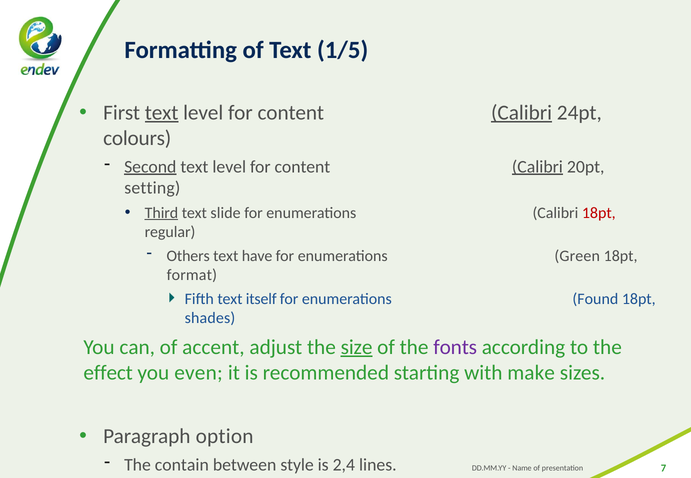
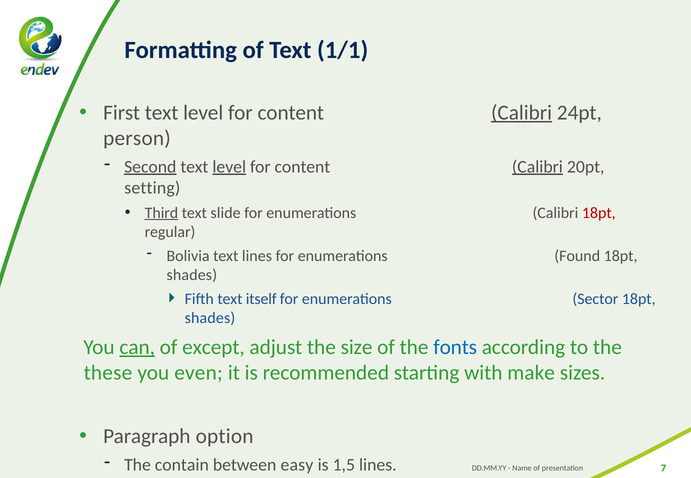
1/5: 1/5 -> 1/1 (343, 50)
text underline: present -> none (162, 113)
colours: colours -> person (137, 138)
level underline: none -> present (229, 167)
Others: Others -> Bolivia (188, 256)
text have: have -> lines (257, 256)
Green: Green -> Found (577, 256)
format: format -> shades (192, 275)
Found: Found -> Sector (595, 299)
can underline: none -> present (137, 347)
accent: accent -> except (213, 347)
size underline: present -> none (357, 347)
fonts colour: purple -> blue (455, 347)
effect: effect -> these (108, 373)
style: style -> easy (297, 465)
2,4: 2,4 -> 1,5 (344, 465)
